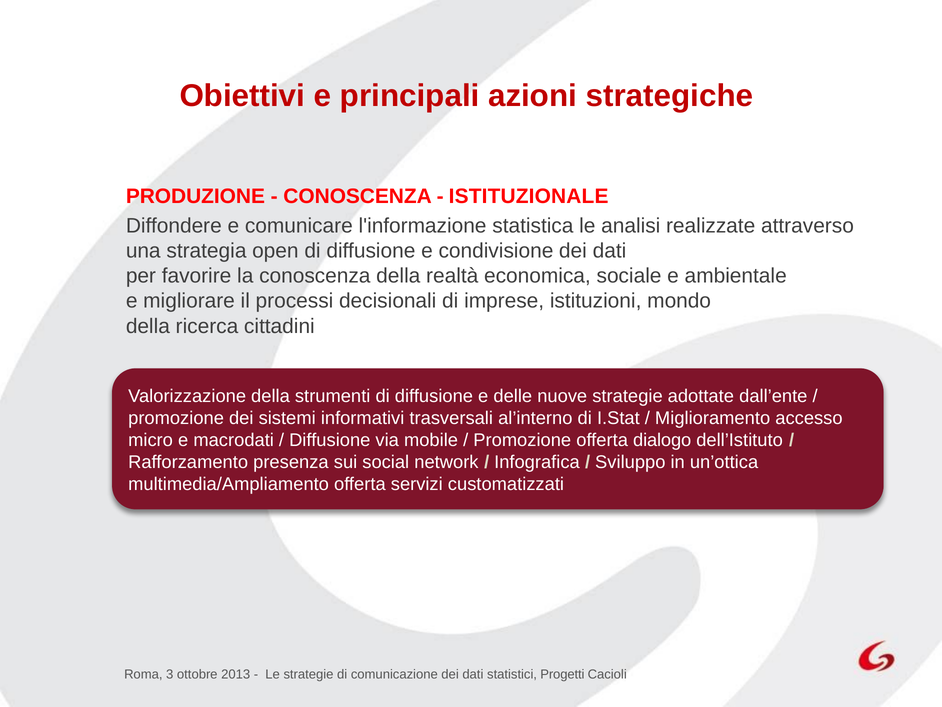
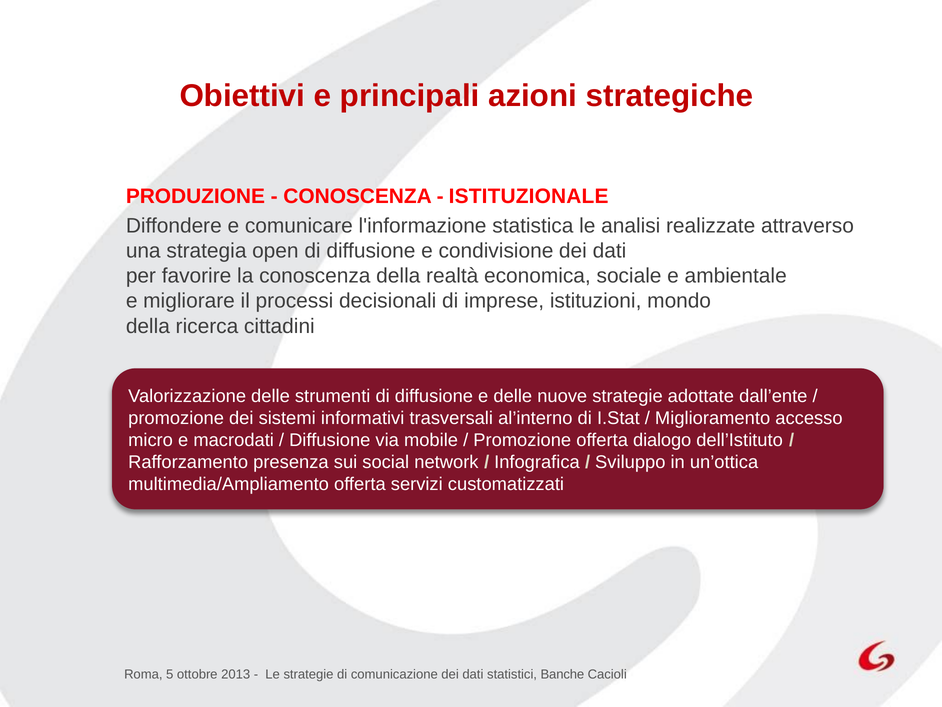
Valorizzazione della: della -> delle (270, 396)
3: 3 -> 5 (170, 674)
Progetti: Progetti -> Banche (562, 674)
